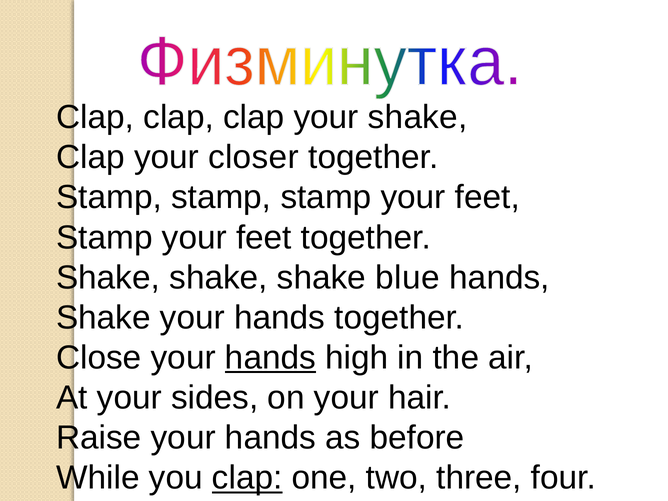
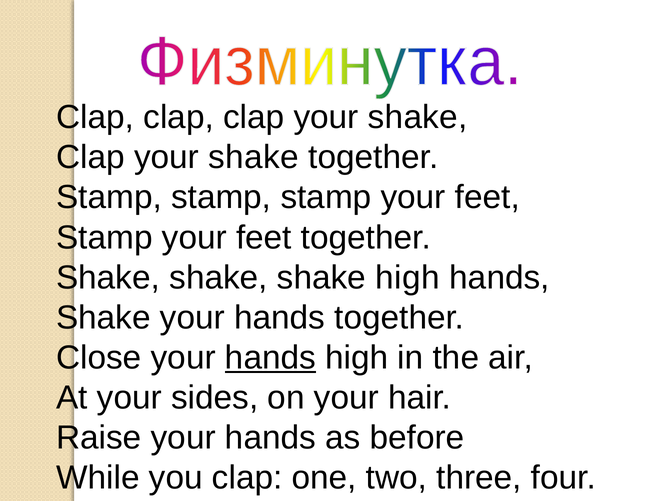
closer: closer -> shake (254, 157)
shake blue: blue -> high (408, 278)
clap underline: present -> none (247, 478)
